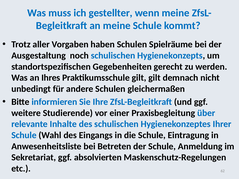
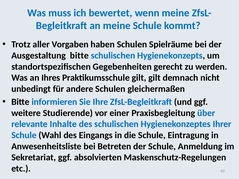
gestellter: gestellter -> bewertet (111, 13)
Ausgestaltung noch: noch -> bitte (79, 56)
